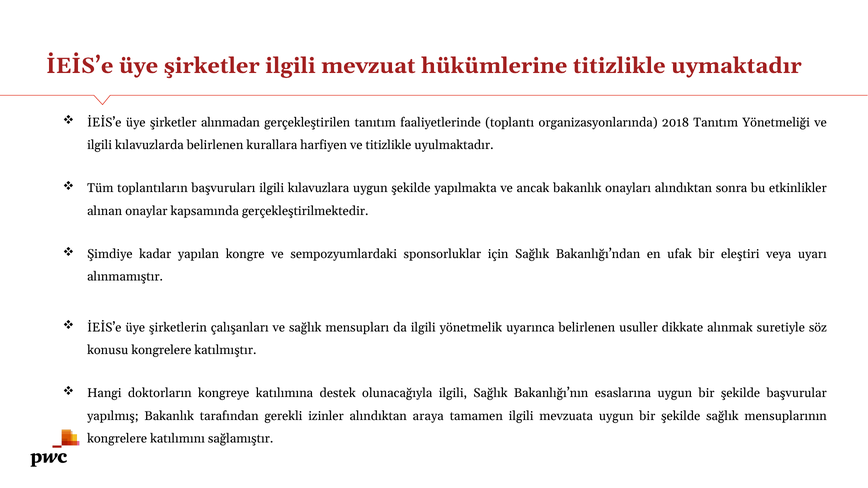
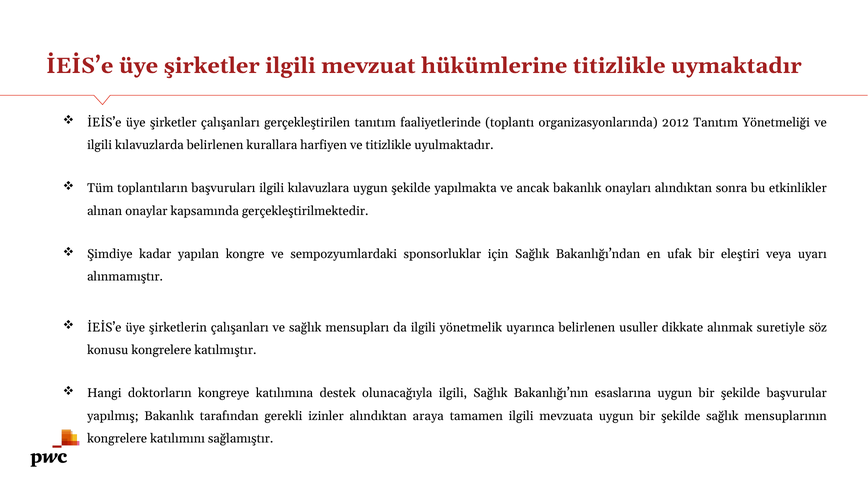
şirketler alınmadan: alınmadan -> çalışanları (230, 122)
2018: 2018 -> 2012 (675, 122)
